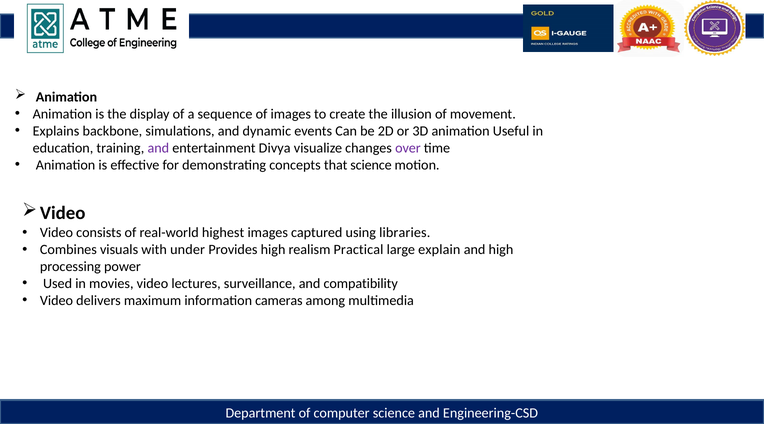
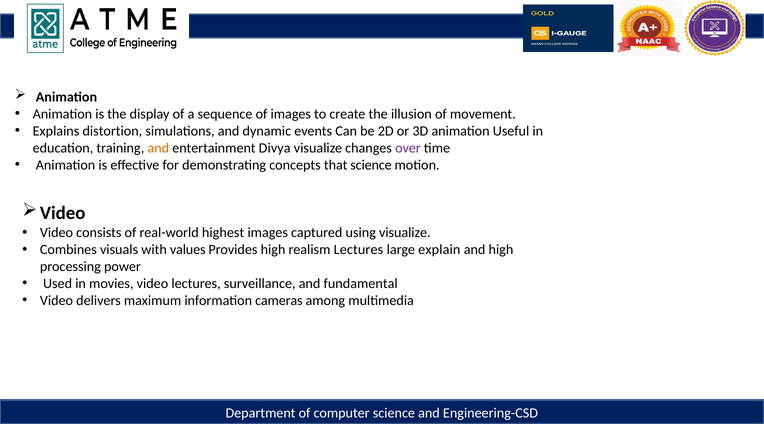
backbone: backbone -> distortion (112, 131)
and colour: purple -> orange (158, 148)
using libraries: libraries -> visualize (405, 233)
under: under -> values (188, 250)
realism Practical: Practical -> Lectures (358, 250)
compatibility: compatibility -> fundamental (361, 284)
